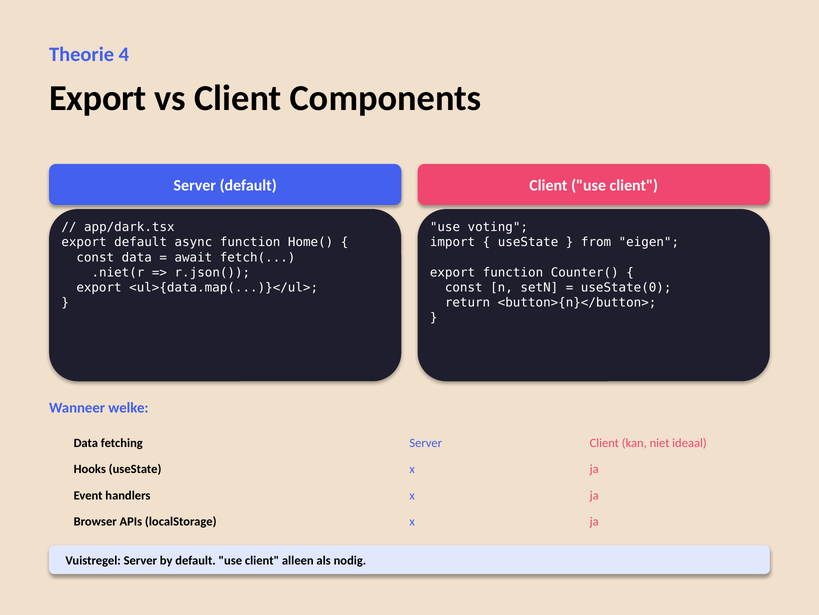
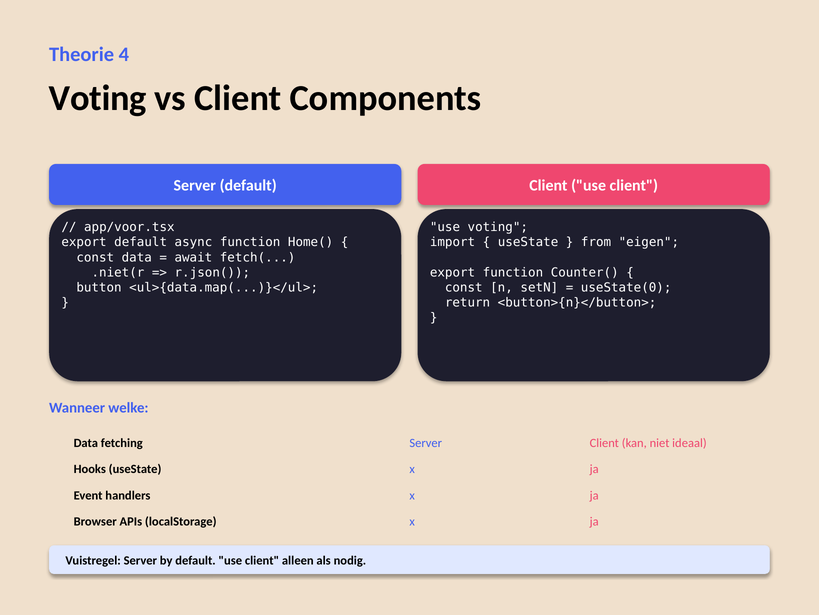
Export: Export -> Voting (98, 98)
app/dark.tsx: app/dark.tsx -> app/voor.tsx (129, 227)
export: export -> button (99, 287)
